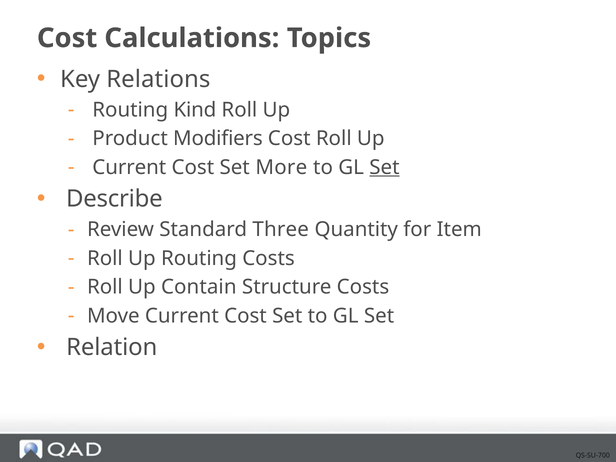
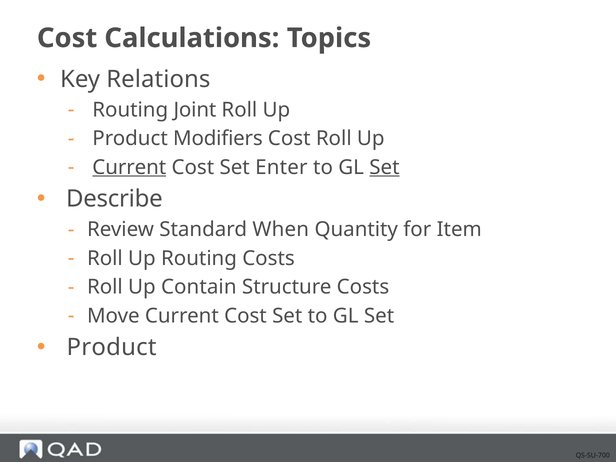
Kind: Kind -> Joint (195, 110)
Current underline: none -> present (129, 167)
More: More -> Enter (281, 167)
Three: Three -> When (281, 230)
Relation: Relation -> Product (112, 348)
